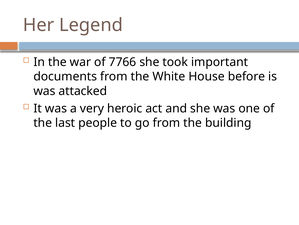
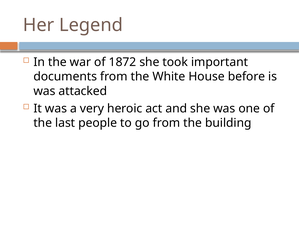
7766: 7766 -> 1872 (122, 62)
